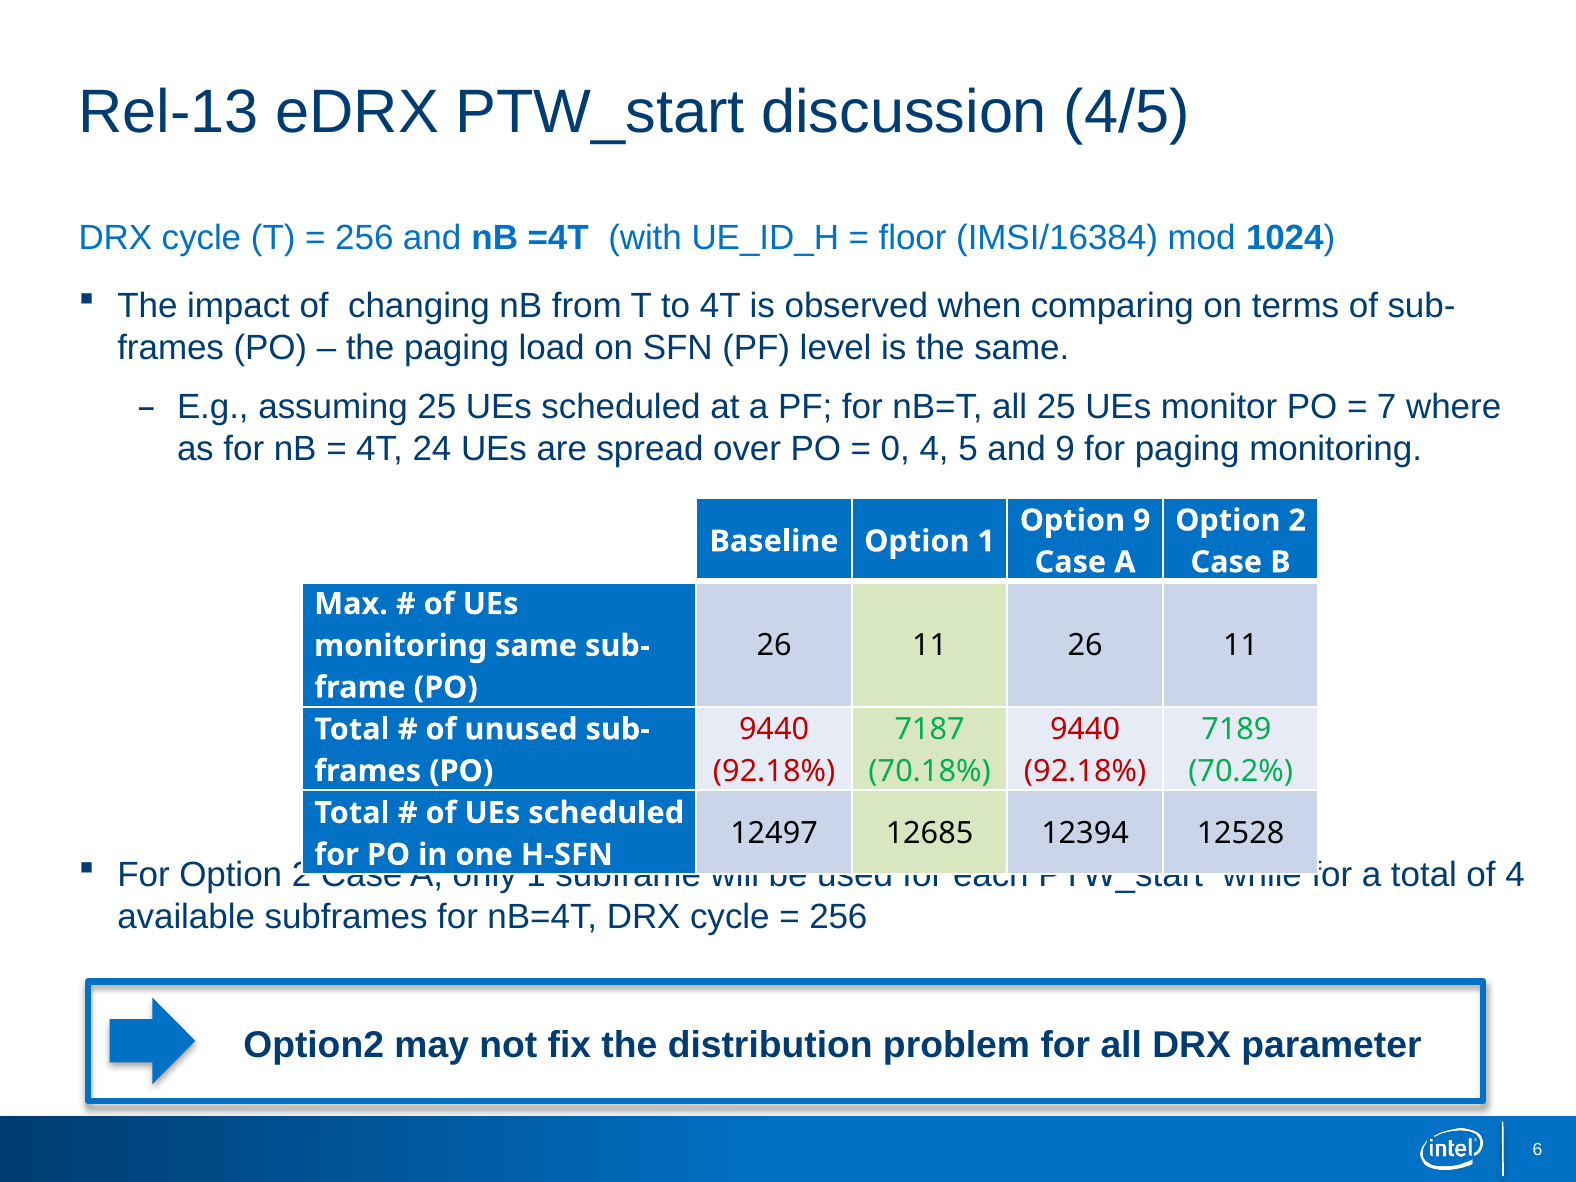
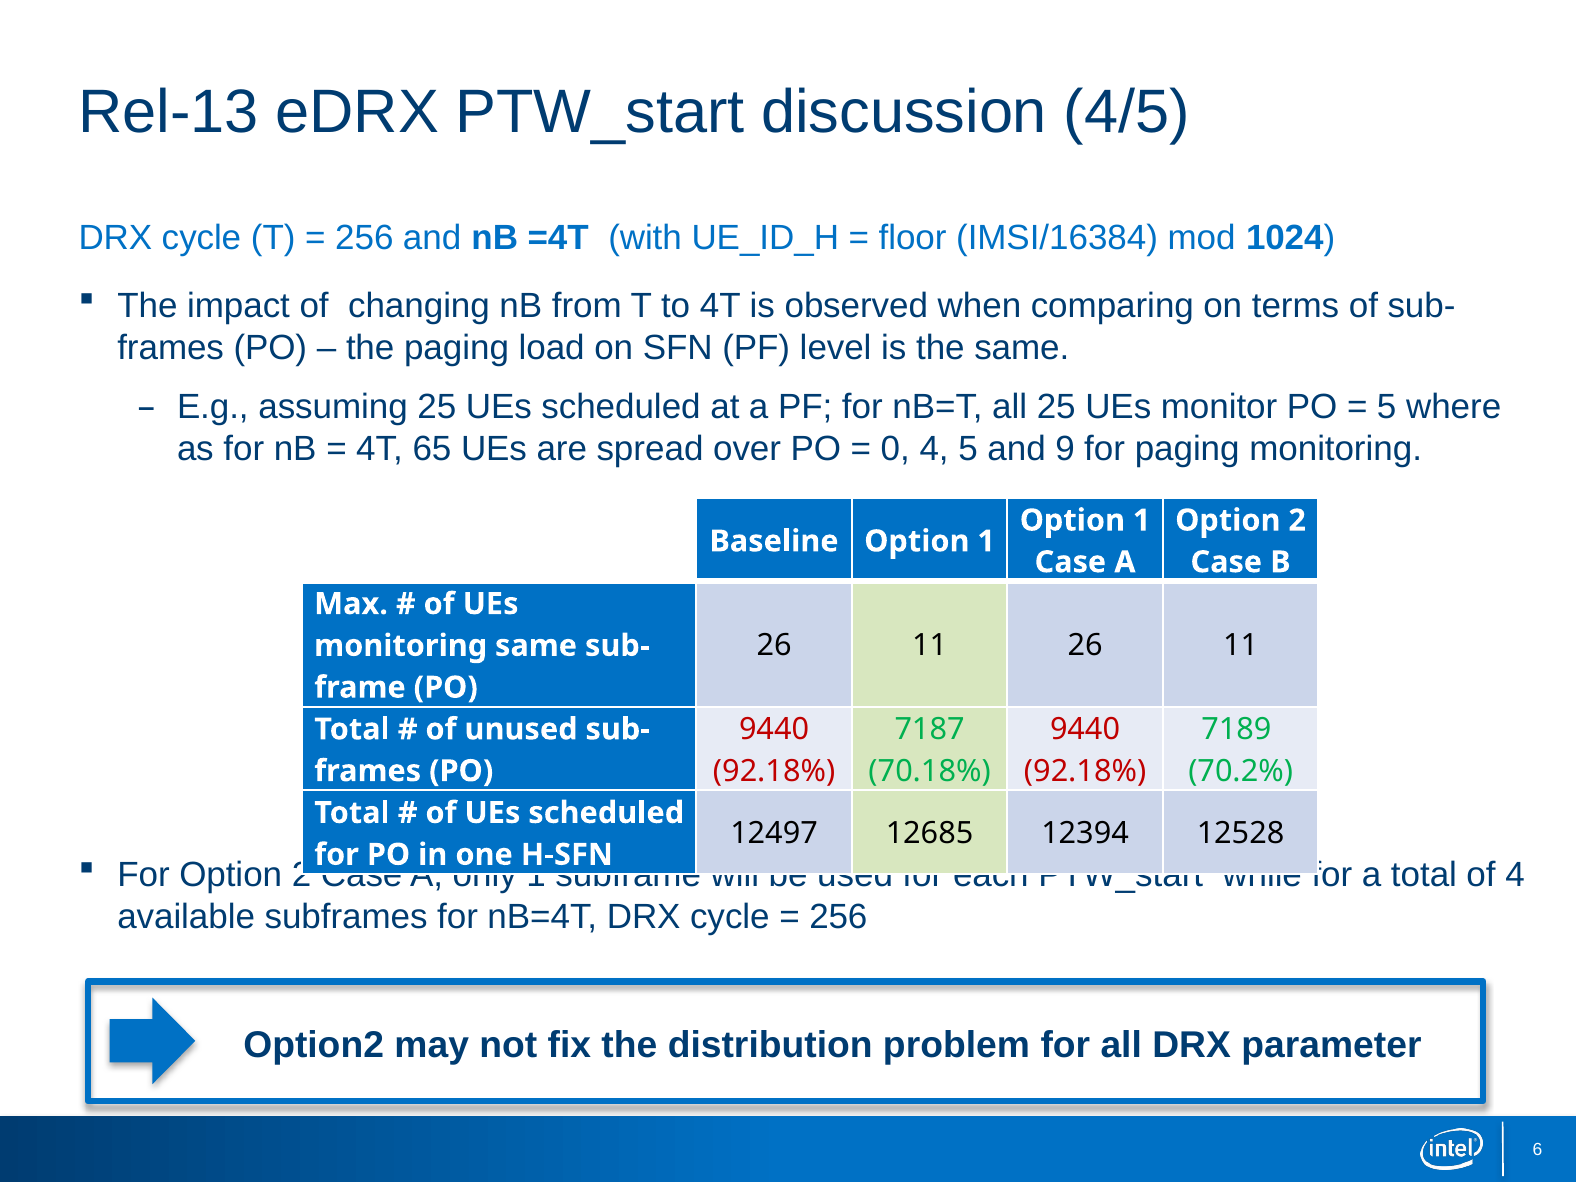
7: 7 -> 5 (1387, 407)
24: 24 -> 65 (432, 449)
9: 9 -> 1 (1142, 520)
